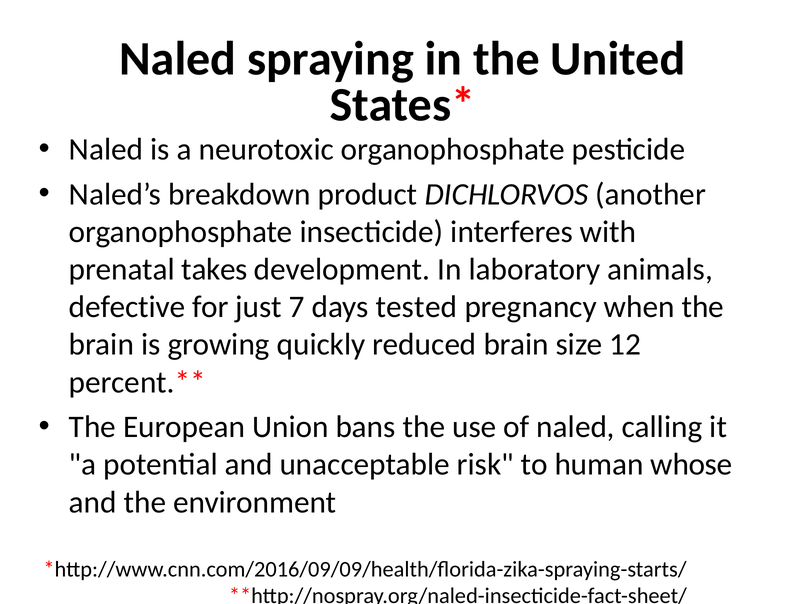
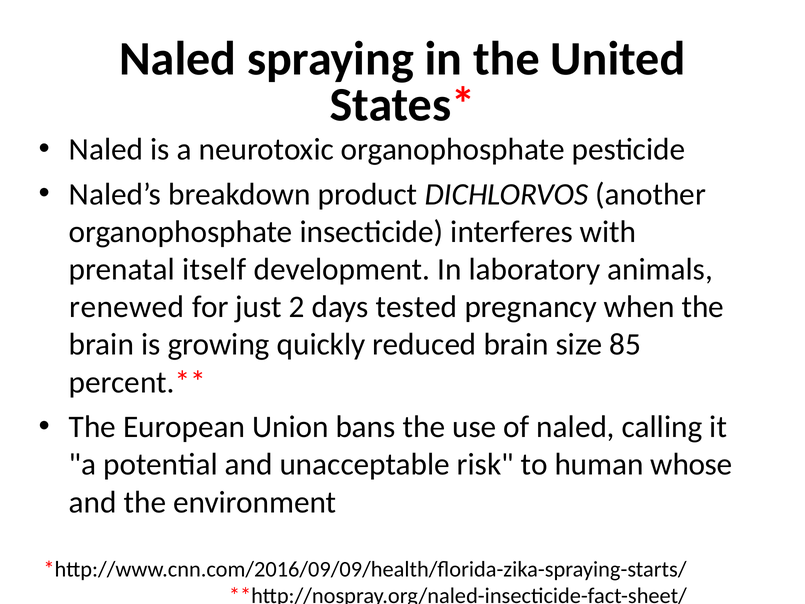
takes: takes -> itself (214, 269)
defective: defective -> renewed (127, 307)
7: 7 -> 2 (297, 307)
12: 12 -> 85 (625, 344)
